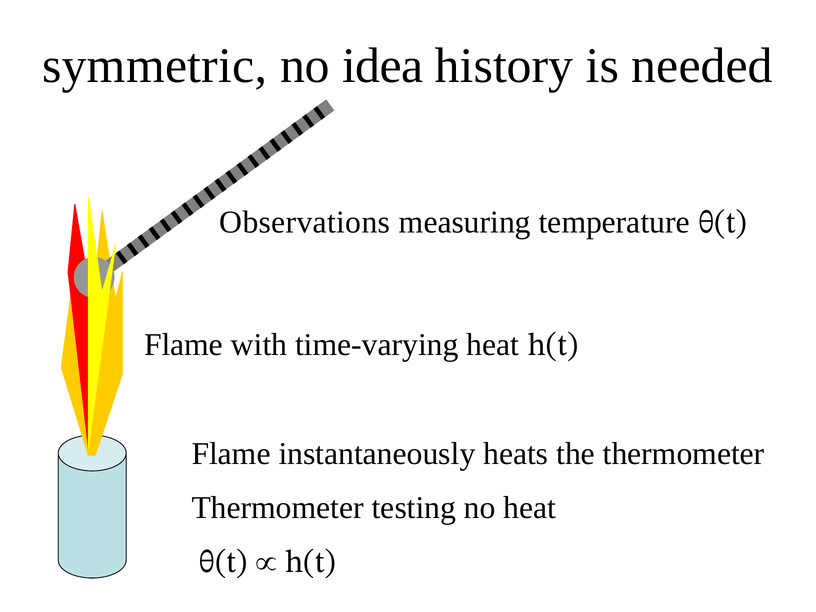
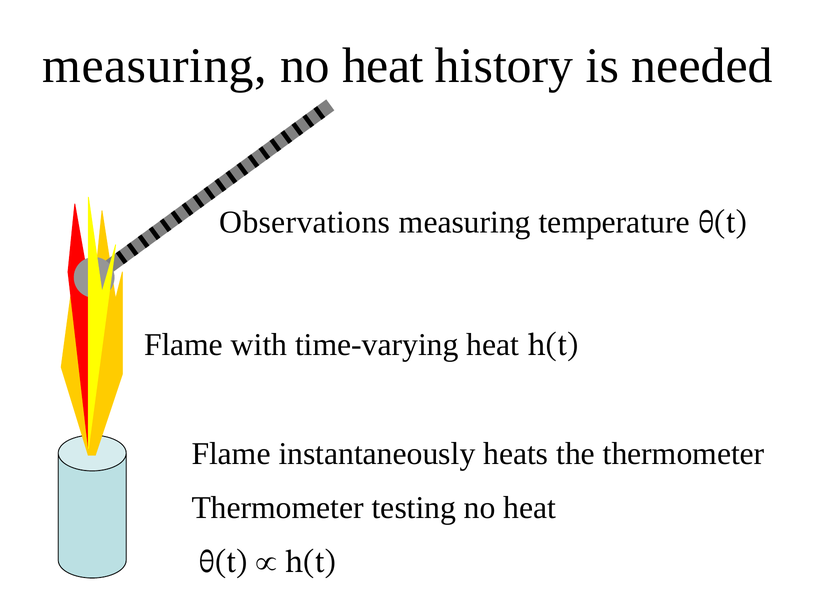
symmetric: symmetric -> measuring (155, 66)
idea: idea -> heat (383, 66)
